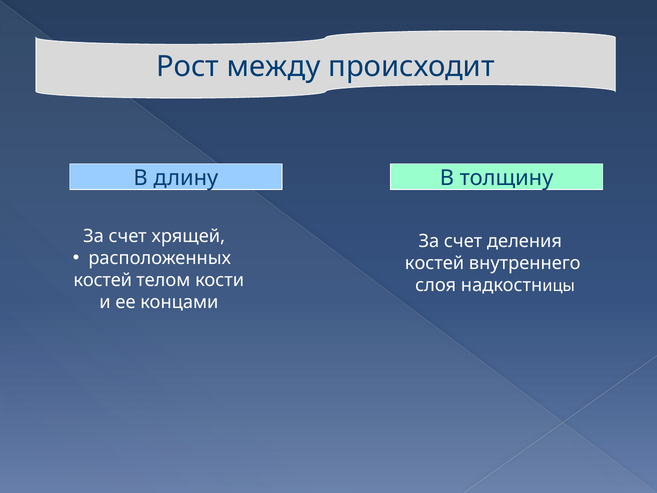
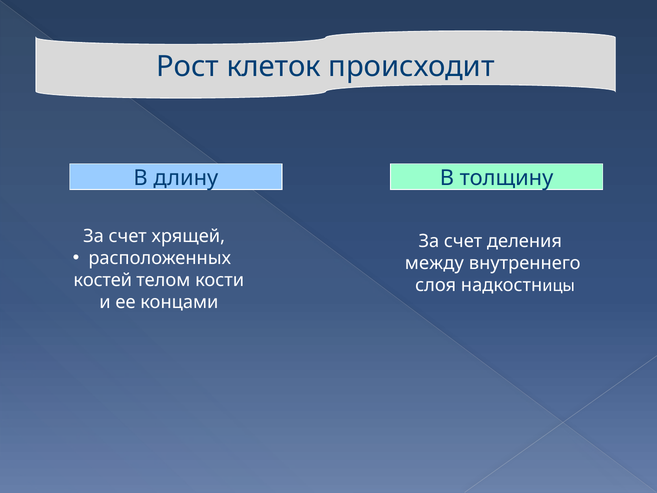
между: между -> клеток (274, 66)
костей: костей -> между (434, 263)
